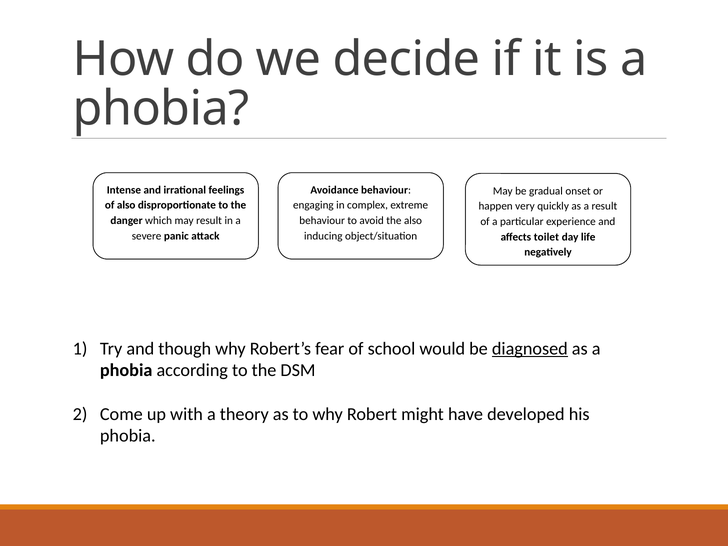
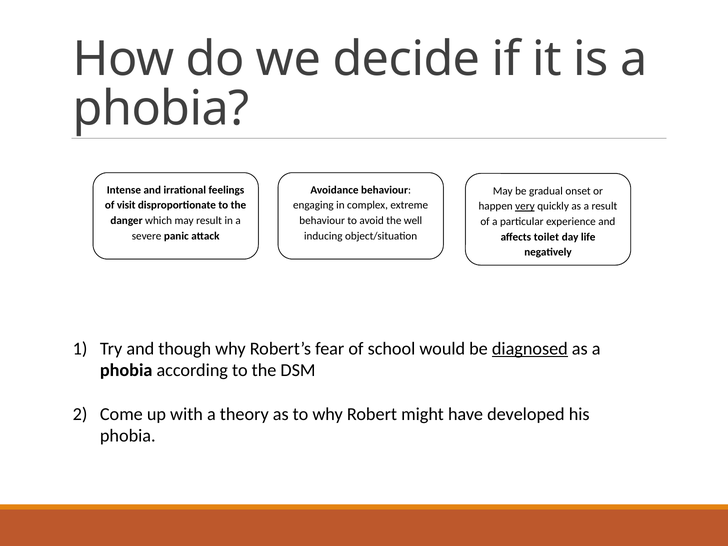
of also: also -> visit (126, 205)
very underline: none -> present (525, 206)
the also: also -> well (413, 221)
